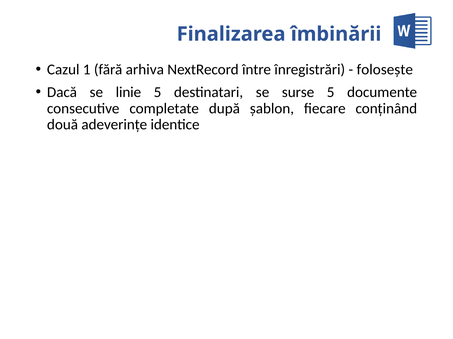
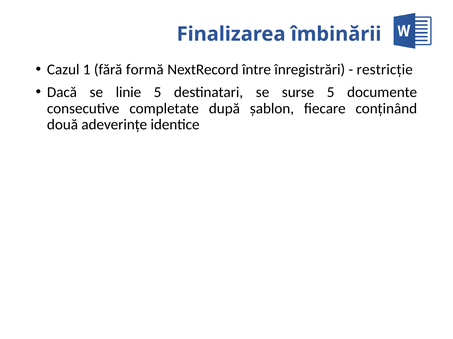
arhiva: arhiva -> formă (145, 70)
foloseşte: foloseşte -> restricţie (385, 70)
